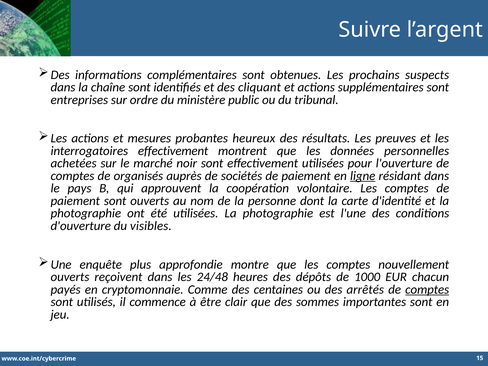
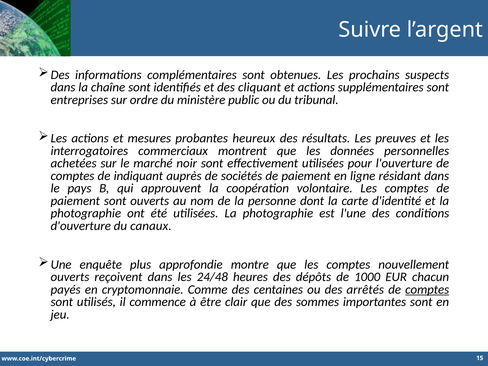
interrogatoires effectivement: effectivement -> commerciaux (173, 151)
organisés: organisés -> indiquant (138, 176)
ligne underline: present -> none (363, 176)
visibles: visibles -> canaux (151, 226)
